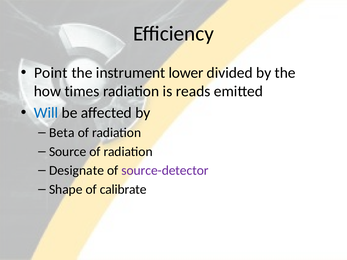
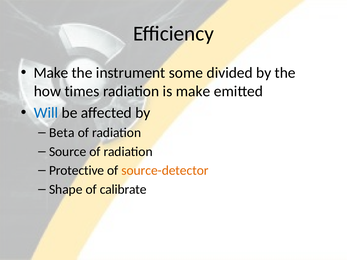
Point: Point -> Make (51, 73)
lower: lower -> some (186, 73)
is reads: reads -> make (193, 91)
Designate: Designate -> Protective (77, 171)
source-detector colour: purple -> orange (165, 171)
